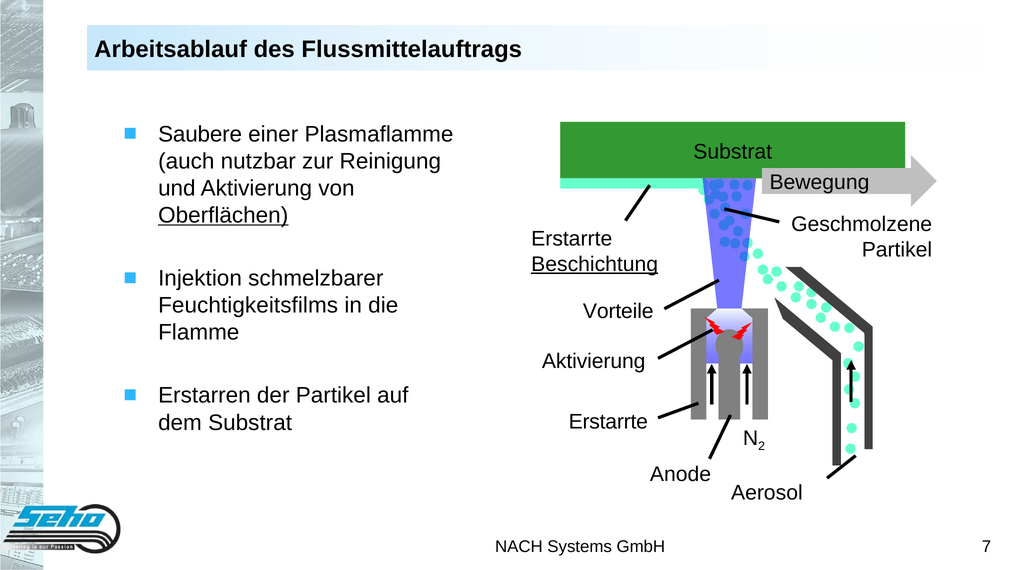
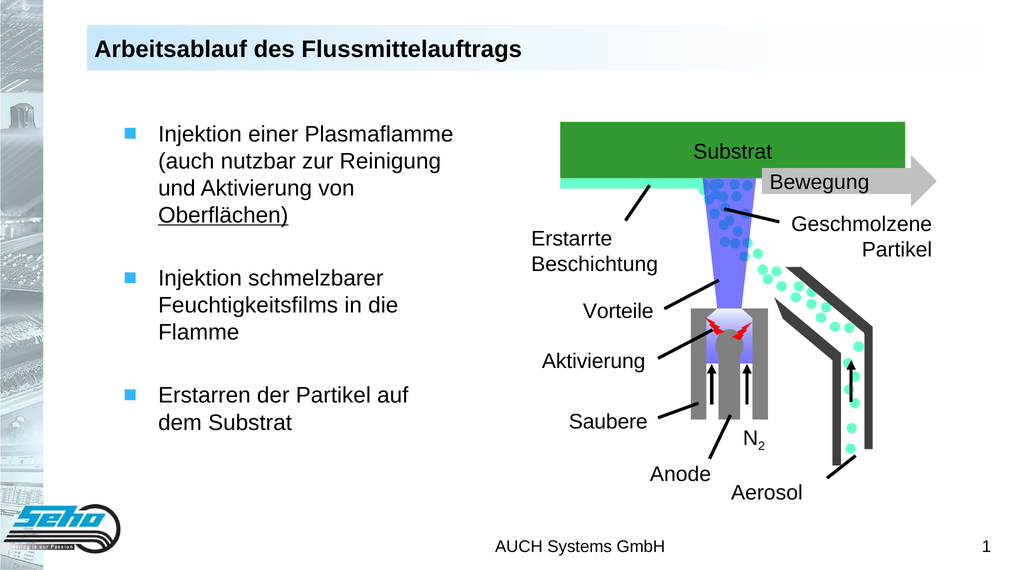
Saubere: Saubere -> Injektion (200, 134)
Beschichtung underline: present -> none (595, 264)
Erstarrte: Erstarrte -> Saubere (608, 422)
NACH: NACH -> AUCH (519, 547)
7: 7 -> 1 (986, 547)
